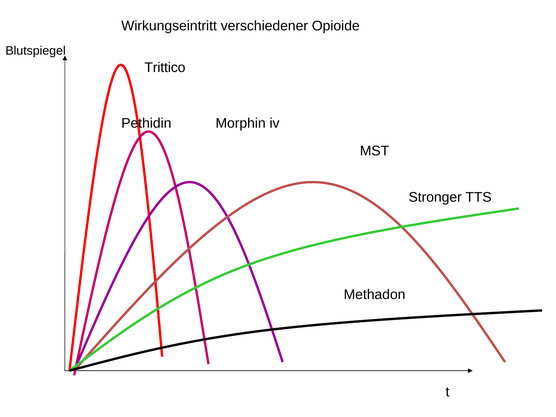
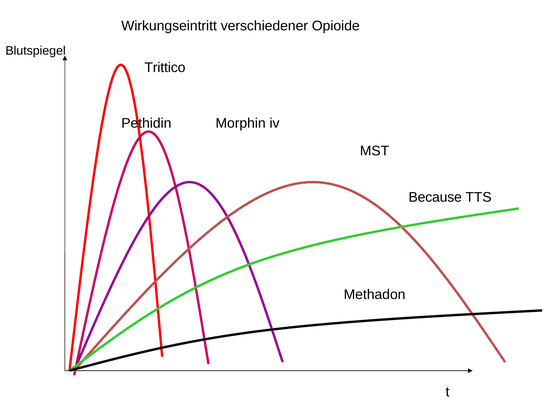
Stronger: Stronger -> Because (435, 197)
